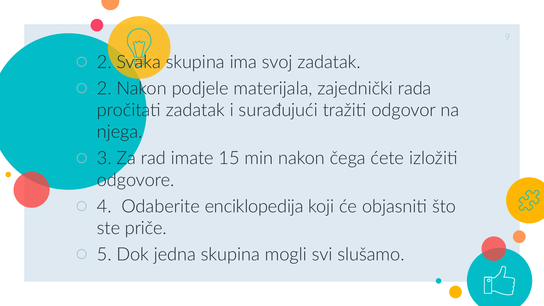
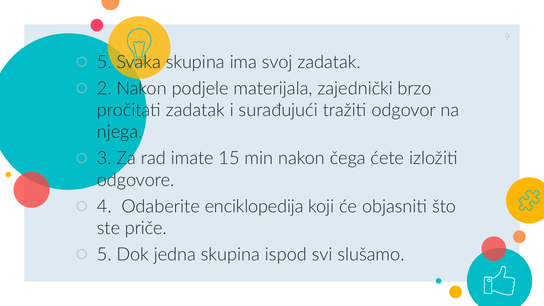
2: 2 -> 5 (104, 62)
rada: rada -> brzo (415, 88)
mogli: mogli -> ispod (286, 254)
